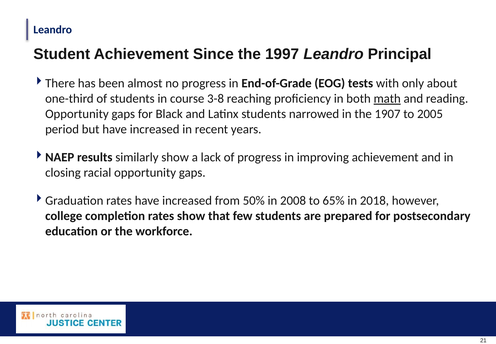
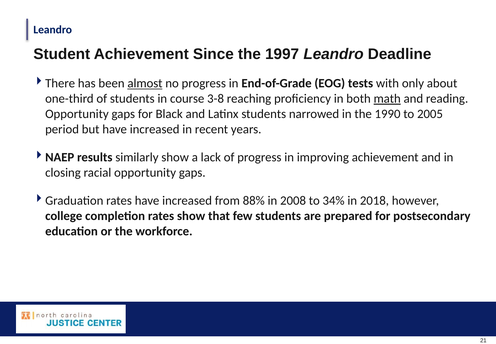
Principal: Principal -> Deadline (400, 54)
almost underline: none -> present (145, 83)
1907: 1907 -> 1990 (388, 114)
50%: 50% -> 88% (254, 200)
65%: 65% -> 34% (334, 200)
